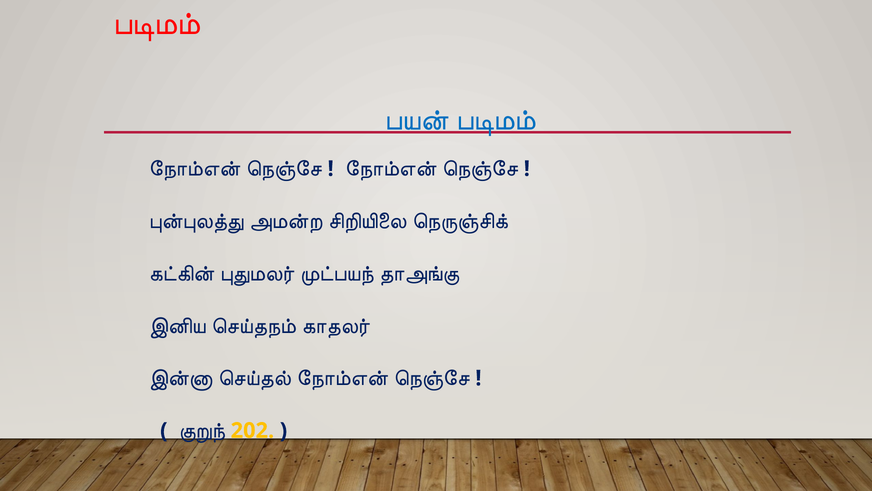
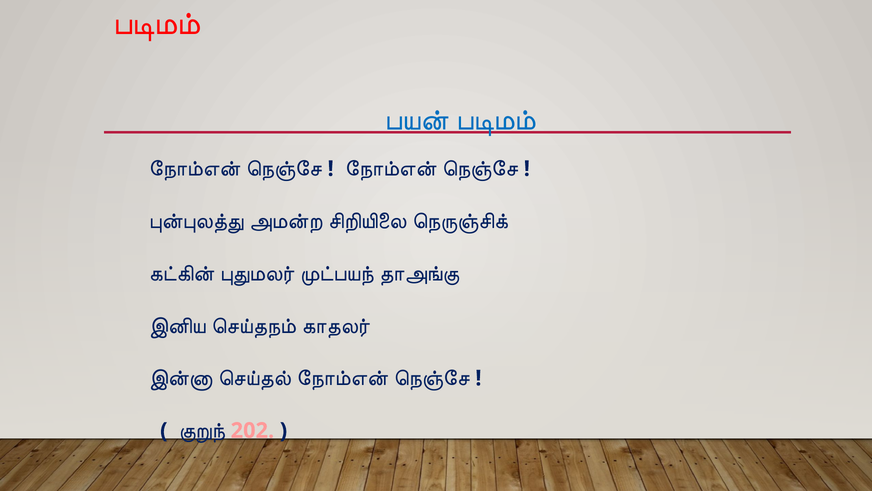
202 colour: yellow -> pink (252, 430)
